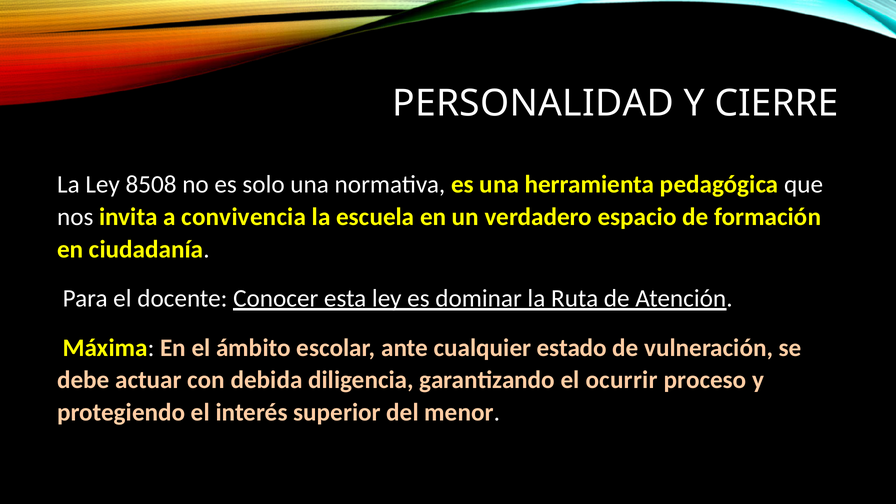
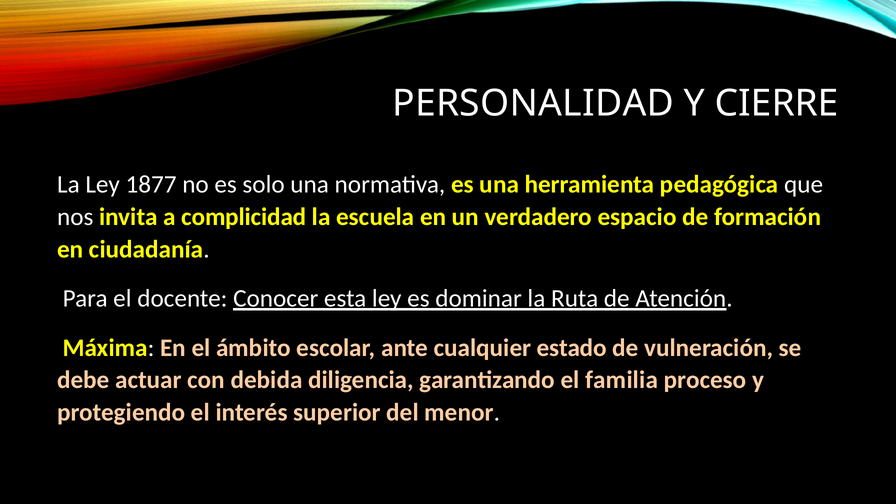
8508: 8508 -> 1877 (151, 185)
convivencia: convivencia -> complicidad (244, 217)
ocurrir: ocurrir -> familia (622, 380)
